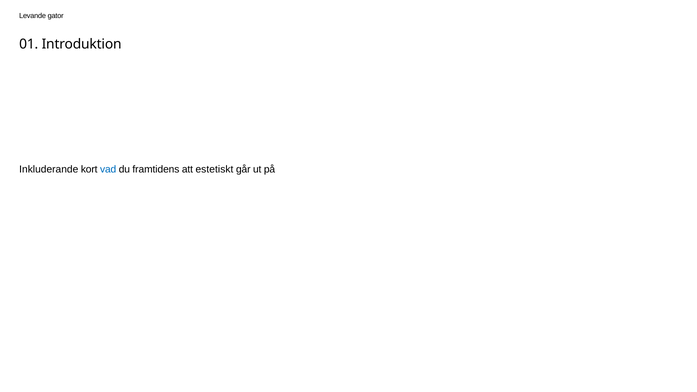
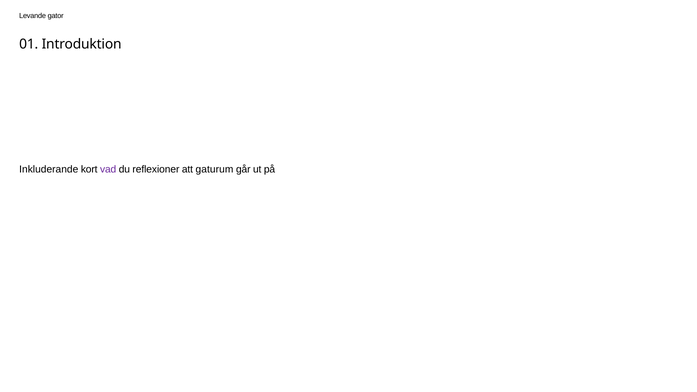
vad colour: blue -> purple (108, 170)
framtidens: framtidens -> reflexioner (156, 170)
estetiskt: estetiskt -> gaturum (214, 170)
